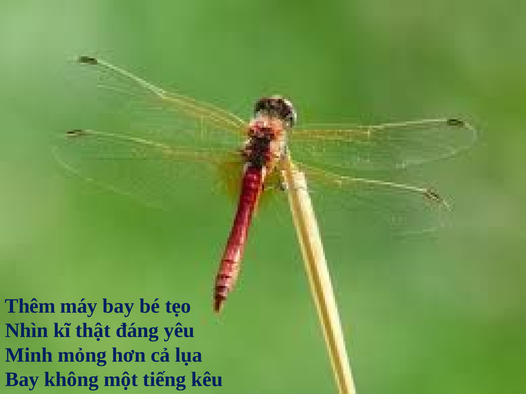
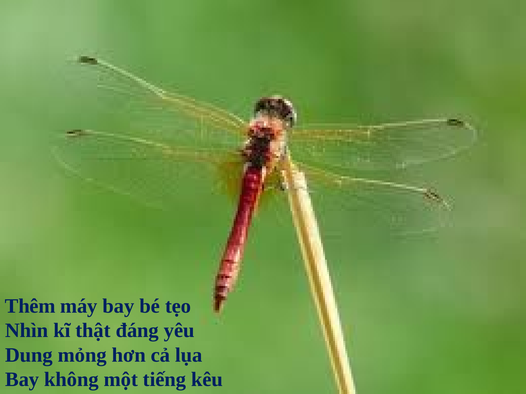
Minh: Minh -> Dung (29, 355)
